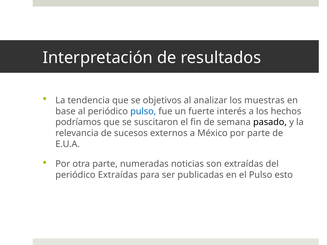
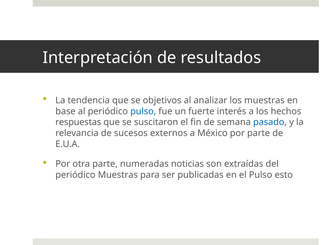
podríamos: podríamos -> respuestas (78, 122)
pasado colour: black -> blue (270, 122)
periódico Extraídas: Extraídas -> Muestras (118, 175)
